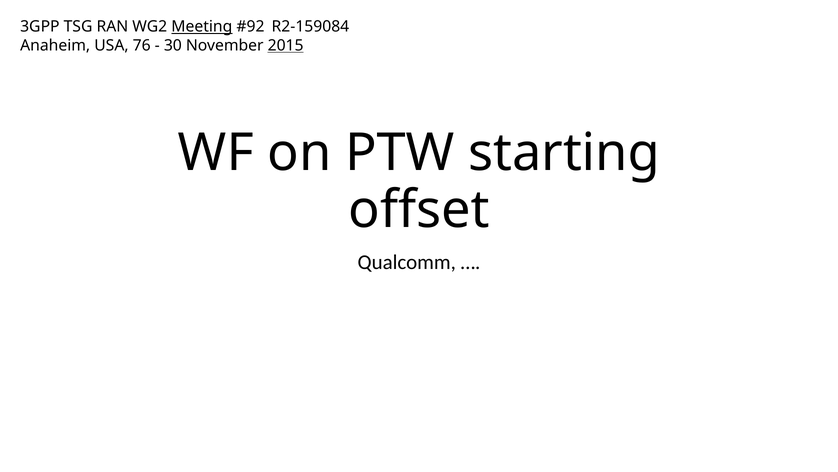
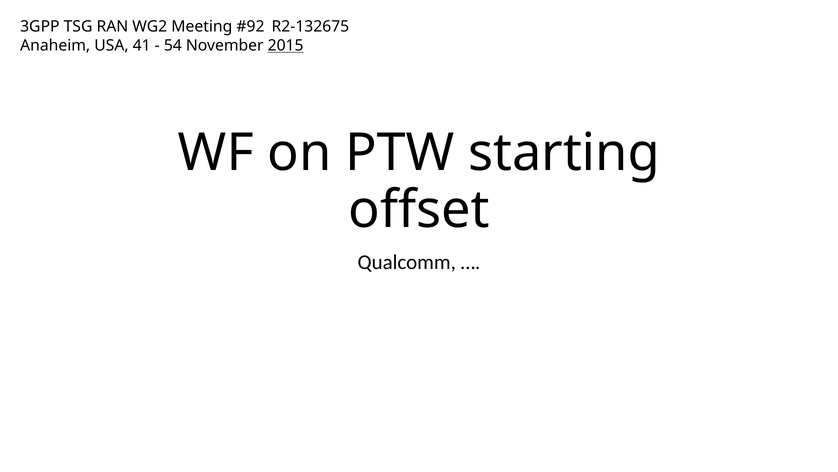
Meeting underline: present -> none (202, 27)
R2-159084: R2-159084 -> R2-132675 (310, 27)
76: 76 -> 41 (142, 45)
30: 30 -> 54 (173, 45)
